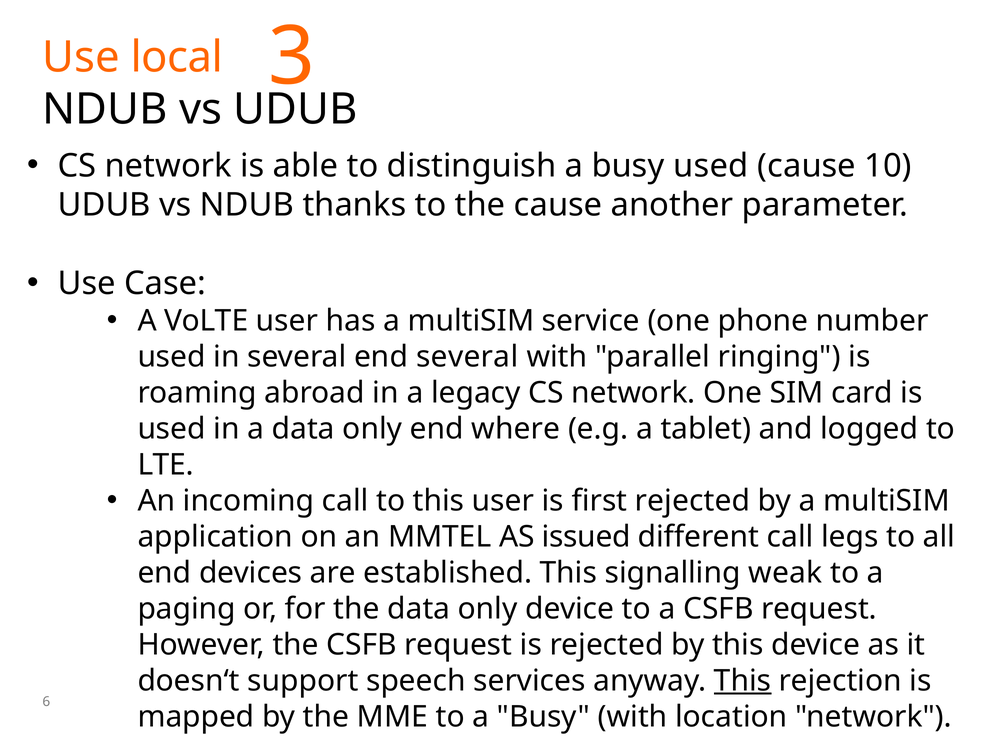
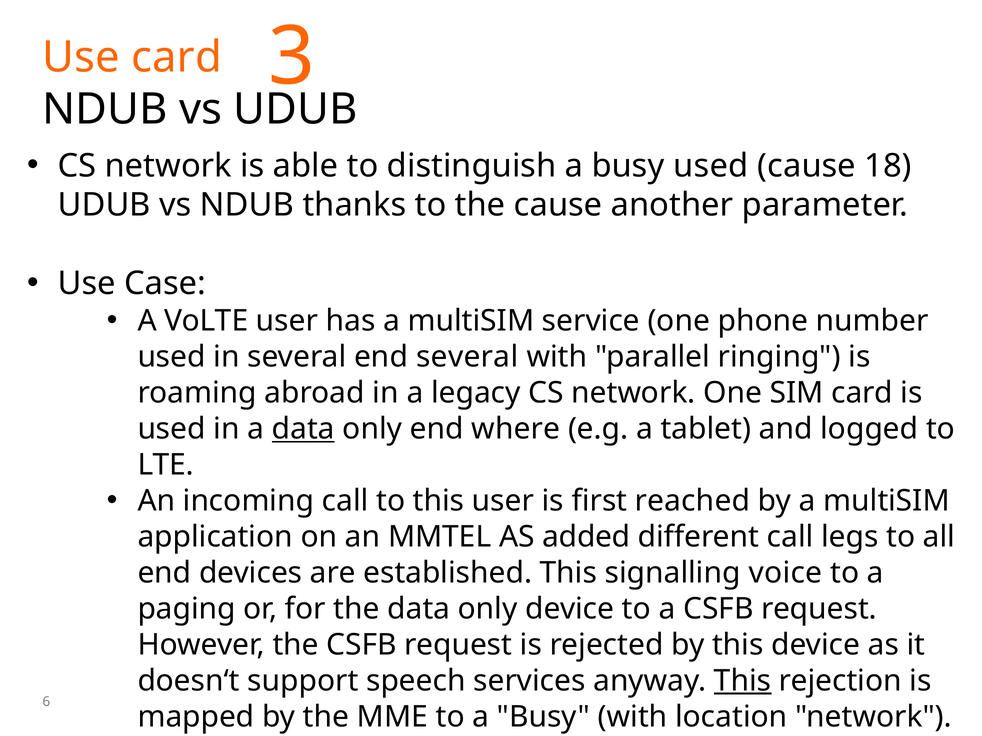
Use local: local -> card (177, 57)
10: 10 -> 18 (888, 166)
data underline: none -> present (303, 429)
first rejected: rejected -> reached (692, 501)
issued: issued -> added (586, 537)
weak: weak -> voice (785, 573)
